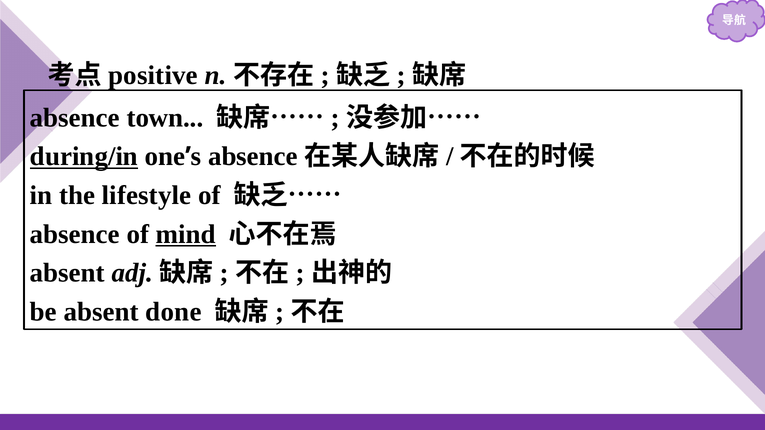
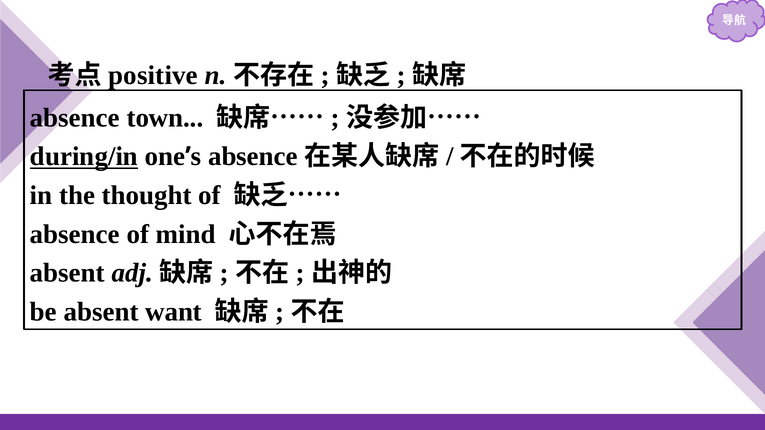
lifestyle: lifestyle -> thought (147, 195)
mind underline: present -> none (186, 234)
done: done -> want (174, 312)
